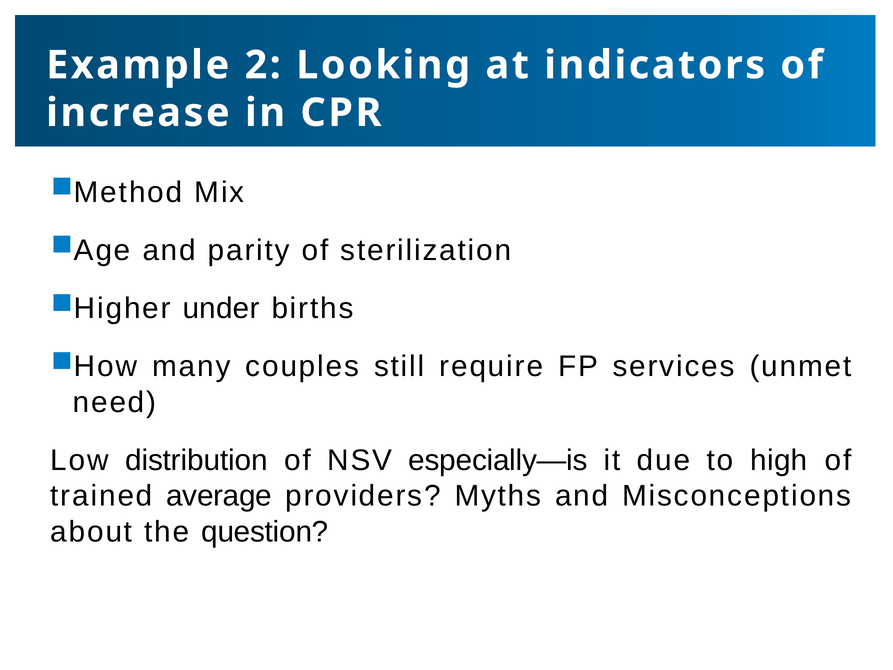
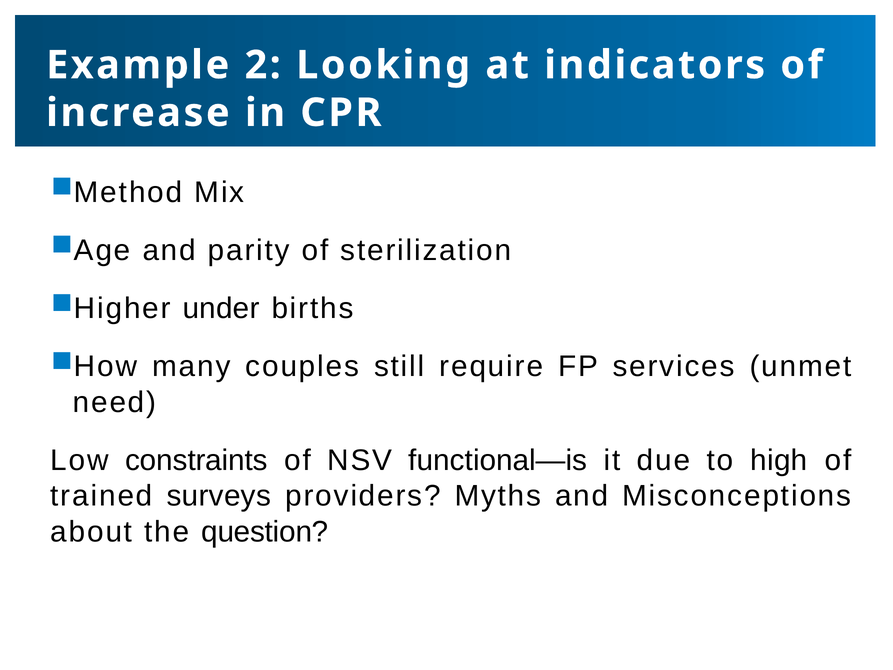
distribution: distribution -> constraints (196, 460)
especially—is: especially—is -> functional—is (498, 460)
average: average -> surveys (219, 496)
